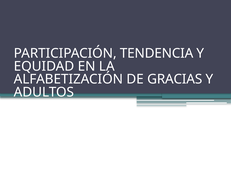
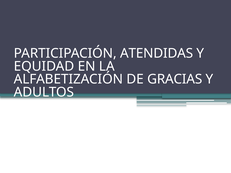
TENDENCIA: TENDENCIA -> ATENDIDAS (157, 53)
